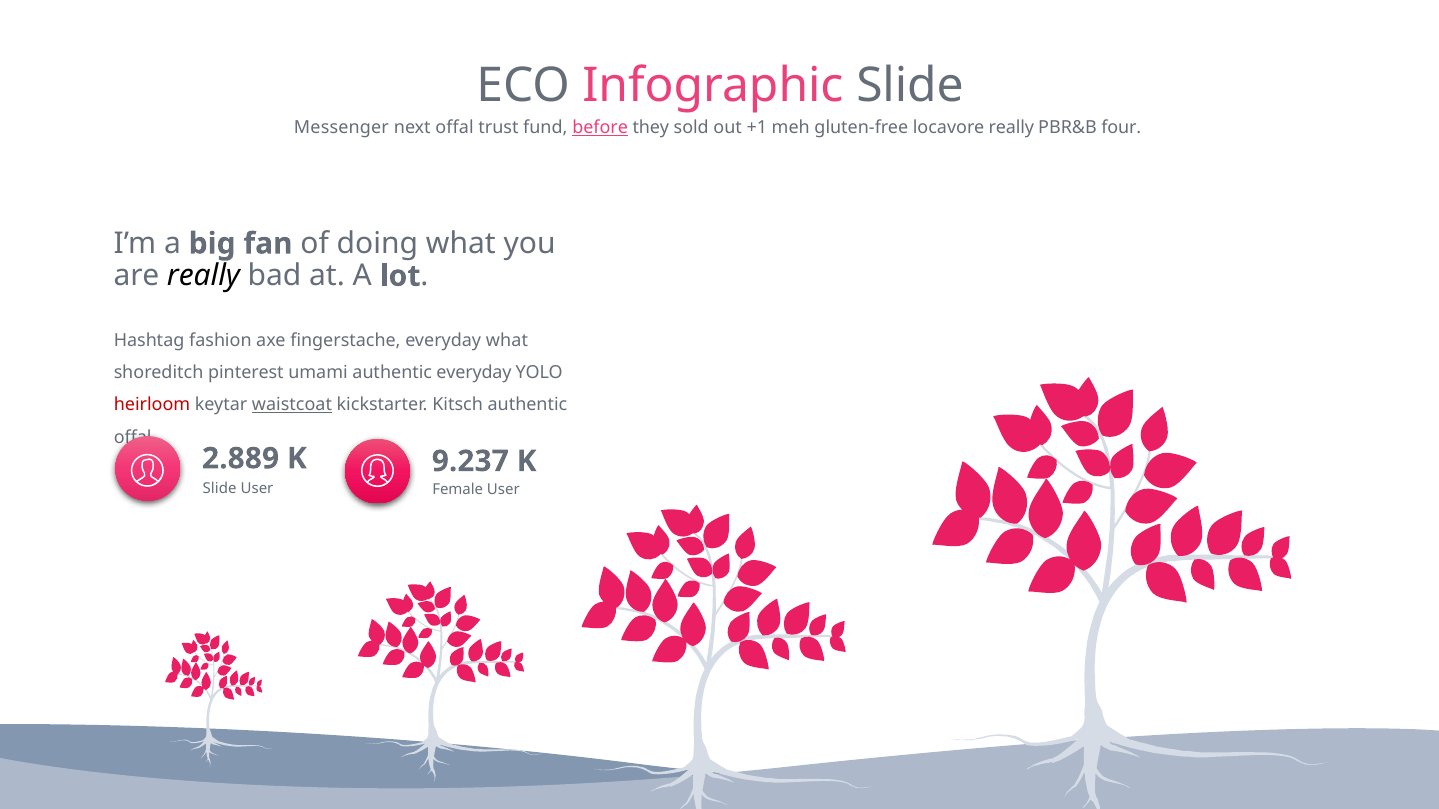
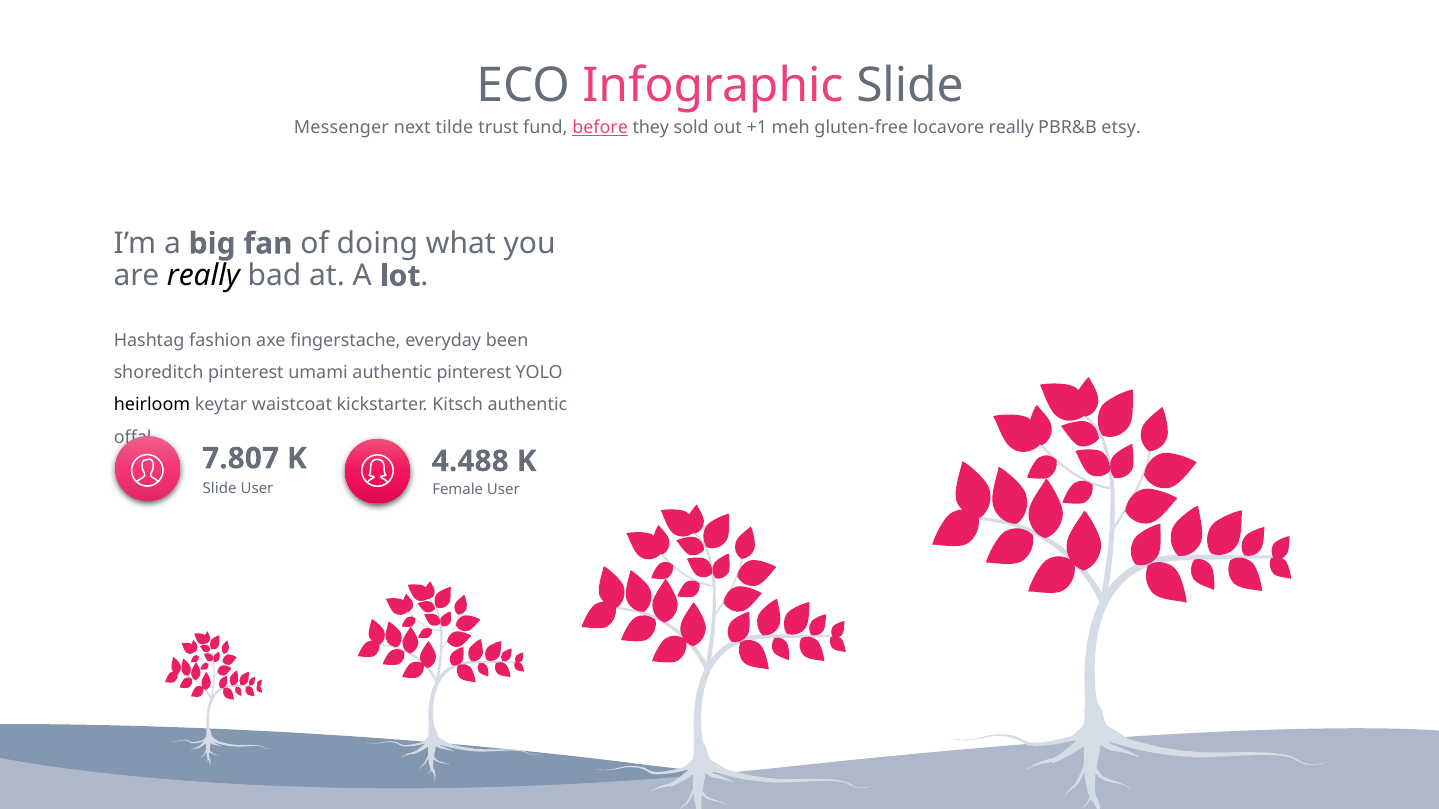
next offal: offal -> tilde (455, 128)
four: four -> etsy (1121, 128)
everyday what: what -> been (507, 340)
authentic everyday: everyday -> pinterest (474, 373)
heirloom colour: red -> black (152, 405)
waistcoat underline: present -> none (292, 405)
2.889: 2.889 -> 7.807 (241, 459)
9.237: 9.237 -> 4.488 (470, 461)
